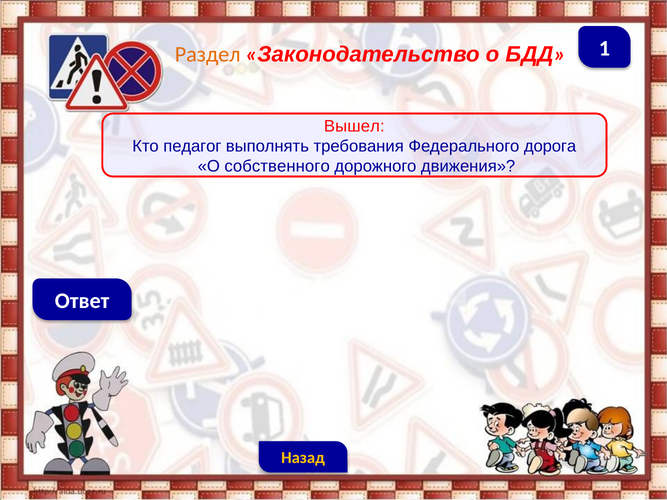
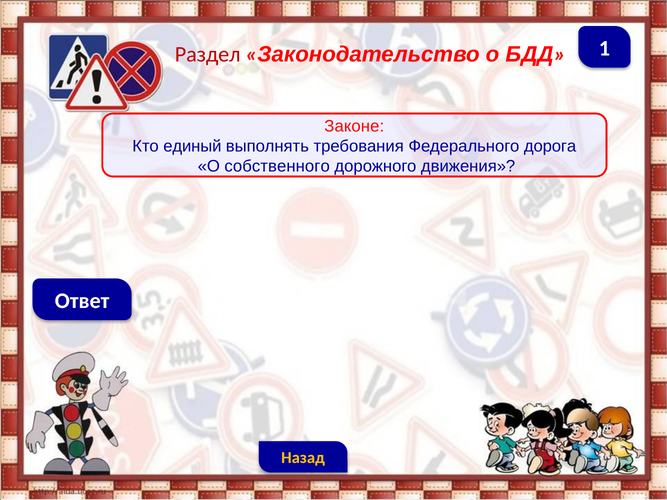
Раздел colour: orange -> red (208, 55)
Вышел: Вышел -> Законе (354, 126)
педагог: педагог -> единый (192, 146)
